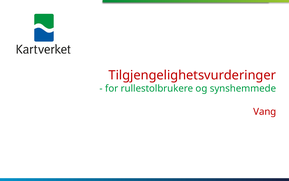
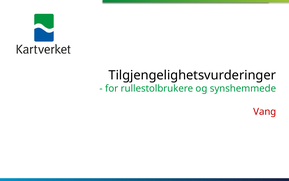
Tilgjengelighetsvurderinger colour: red -> black (192, 75)
